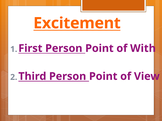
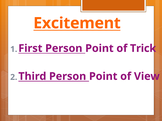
With: With -> Trick (143, 49)
